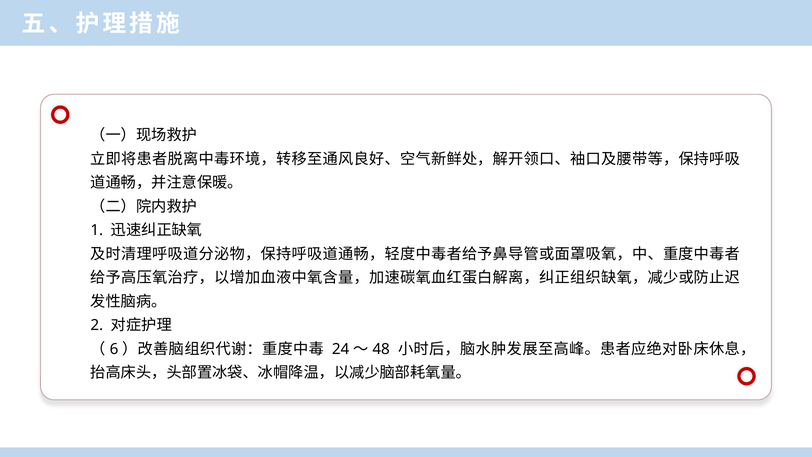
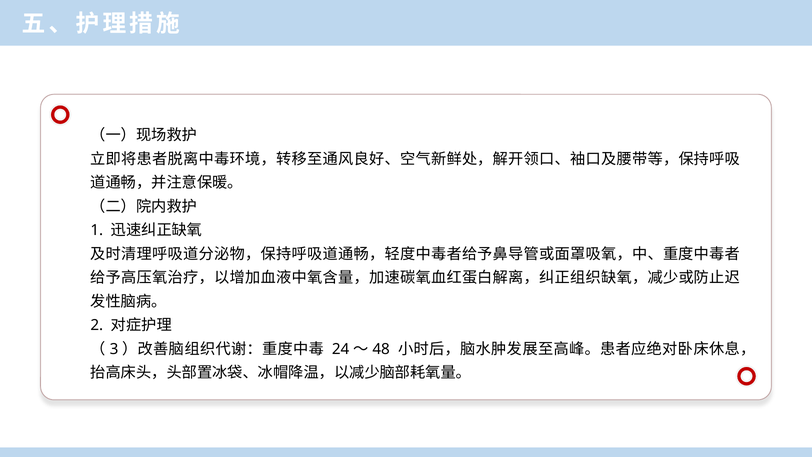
6: 6 -> 3 (114, 349)
